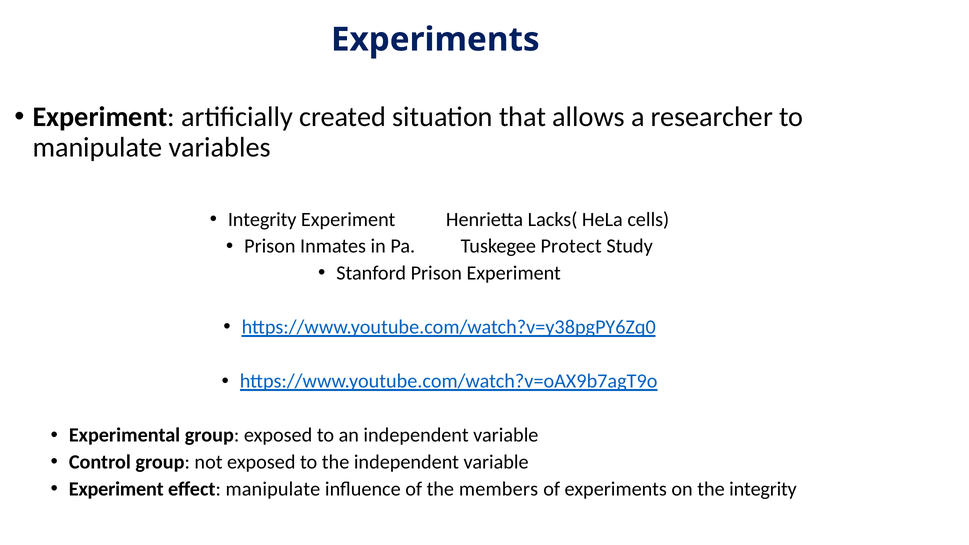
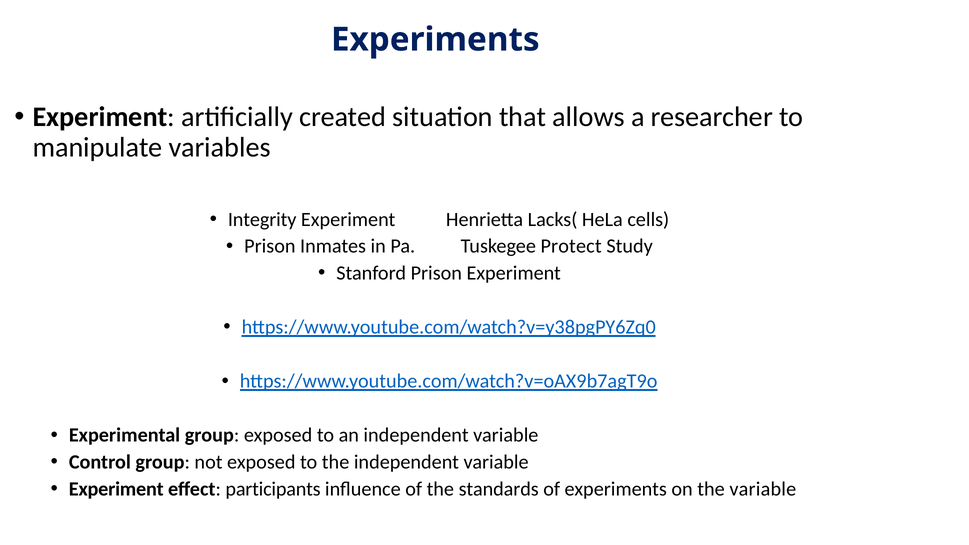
effect manipulate: manipulate -> participants (273, 489)
members: members -> standards (499, 489)
the integrity: integrity -> variable (763, 489)
